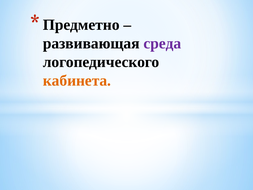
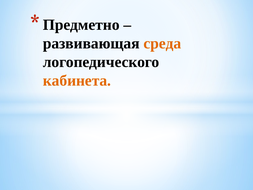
среда colour: purple -> orange (162, 43)
